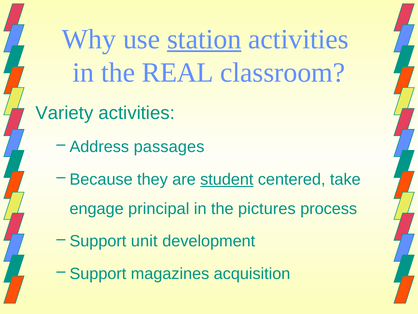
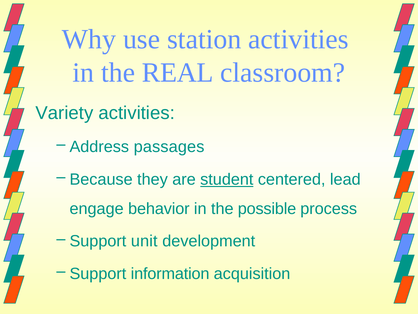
station underline: present -> none (204, 39)
take: take -> lead (345, 179)
principal: principal -> behavior (159, 208)
pictures: pictures -> possible (267, 208)
magazines: magazines -> information (170, 273)
